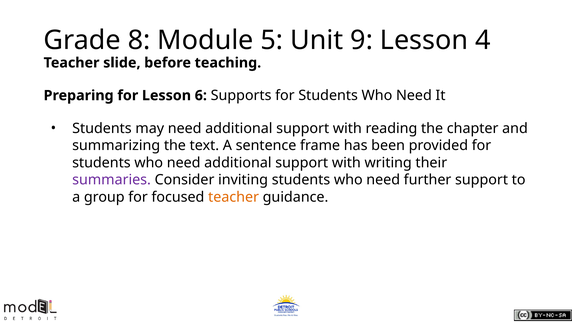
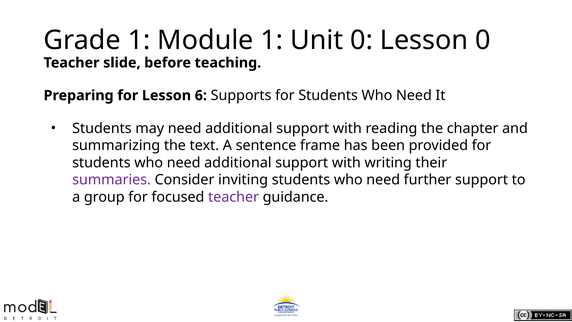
Grade 8: 8 -> 1 (139, 40)
Module 5: 5 -> 1 (272, 40)
Unit 9: 9 -> 0 (362, 40)
Lesson 4: 4 -> 0 (483, 40)
teacher colour: orange -> purple (234, 197)
